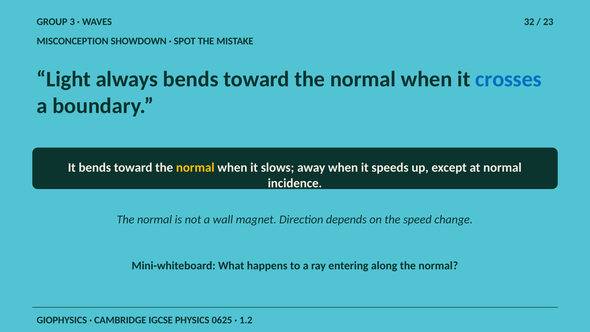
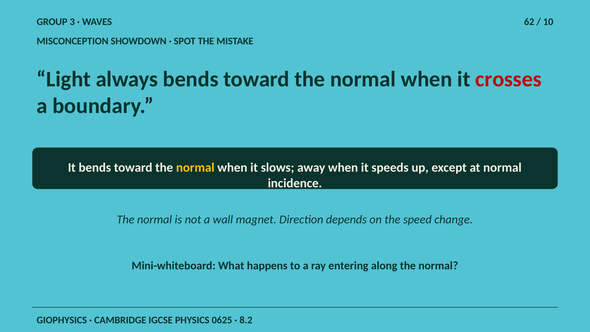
32: 32 -> 62 (529, 22)
23: 23 -> 10 (548, 22)
crosses colour: blue -> red (508, 79)
1.2: 1.2 -> 8.2 (246, 320)
